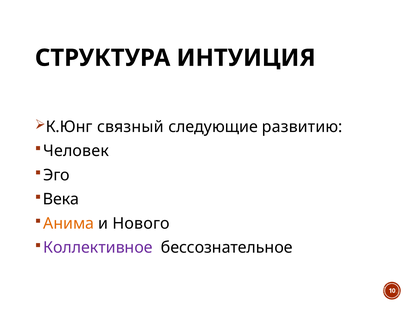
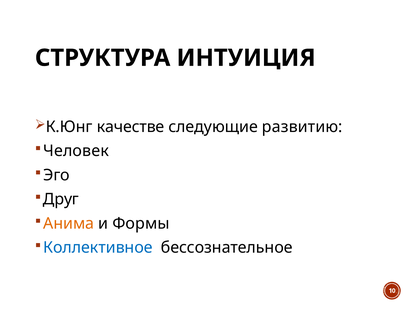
связный: связный -> качестве (131, 127)
Века: Века -> Друг (61, 199)
Нового: Нового -> Формы (141, 223)
Коллективное colour: purple -> blue (98, 247)
